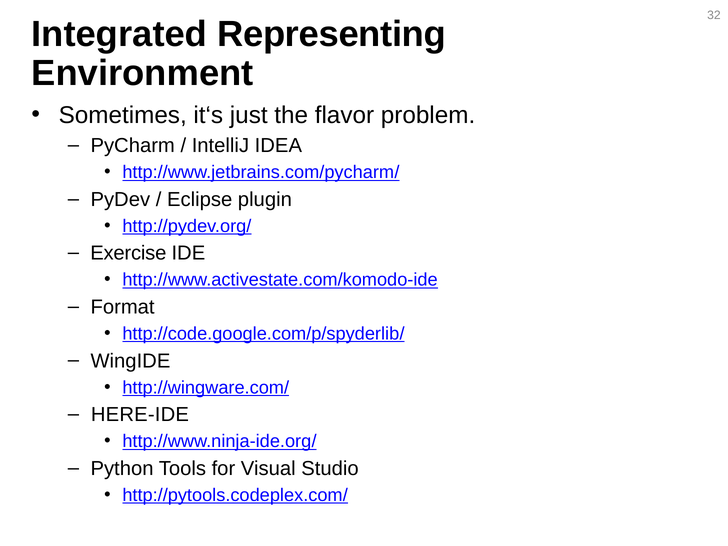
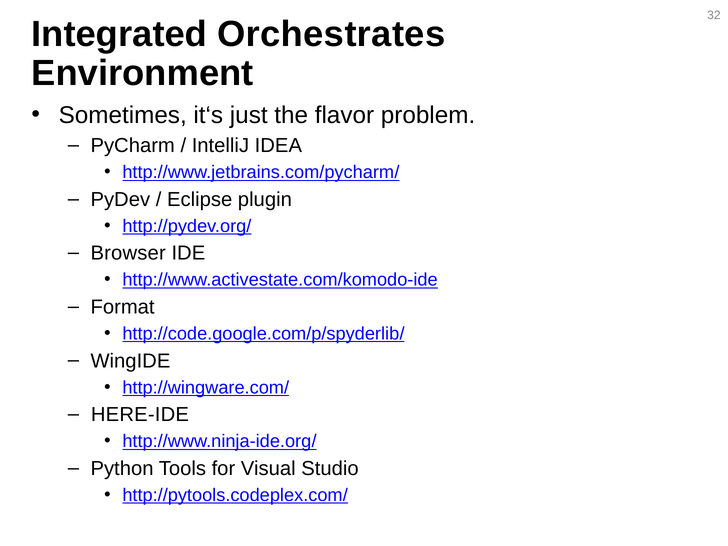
Representing: Representing -> Orchestrates (331, 34)
Exercise: Exercise -> Browser (128, 253)
